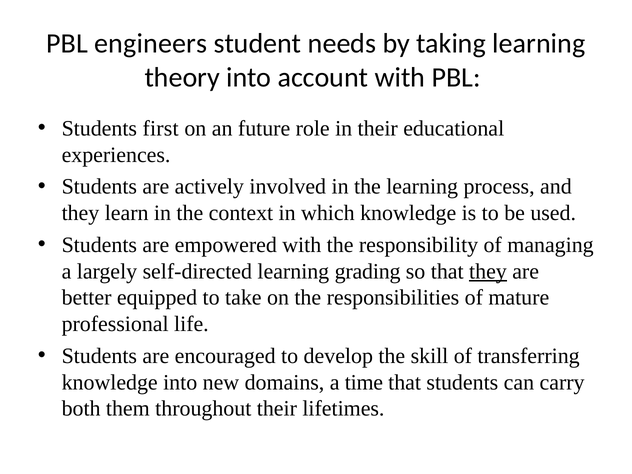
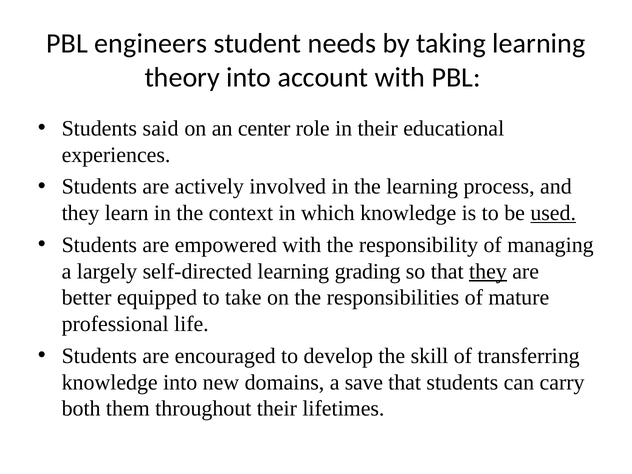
first: first -> said (161, 128)
future: future -> center (264, 128)
used underline: none -> present (553, 213)
time: time -> save (364, 382)
